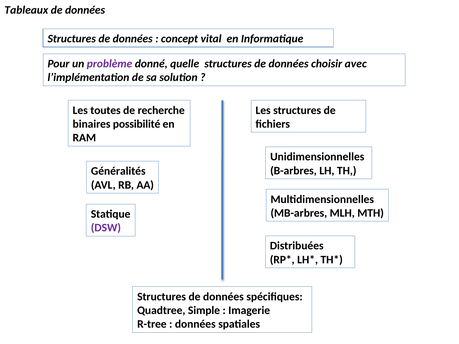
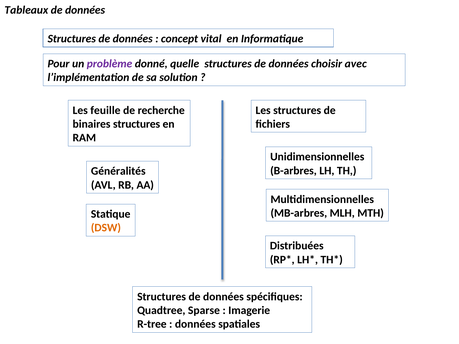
toutes: toutes -> feuille (105, 110)
binaires possibilité: possibilité -> structures (137, 124)
DSW colour: purple -> orange (106, 228)
Simple: Simple -> Sparse (204, 311)
